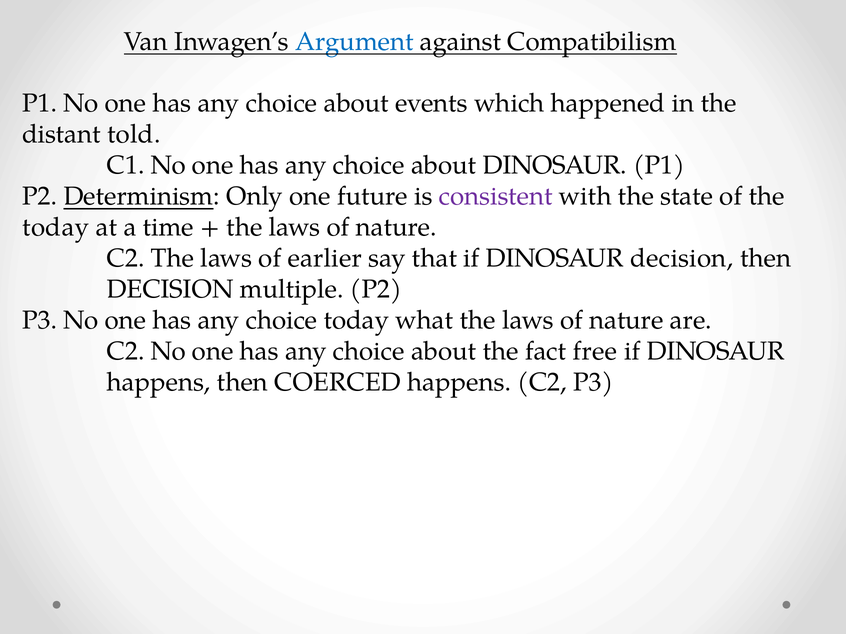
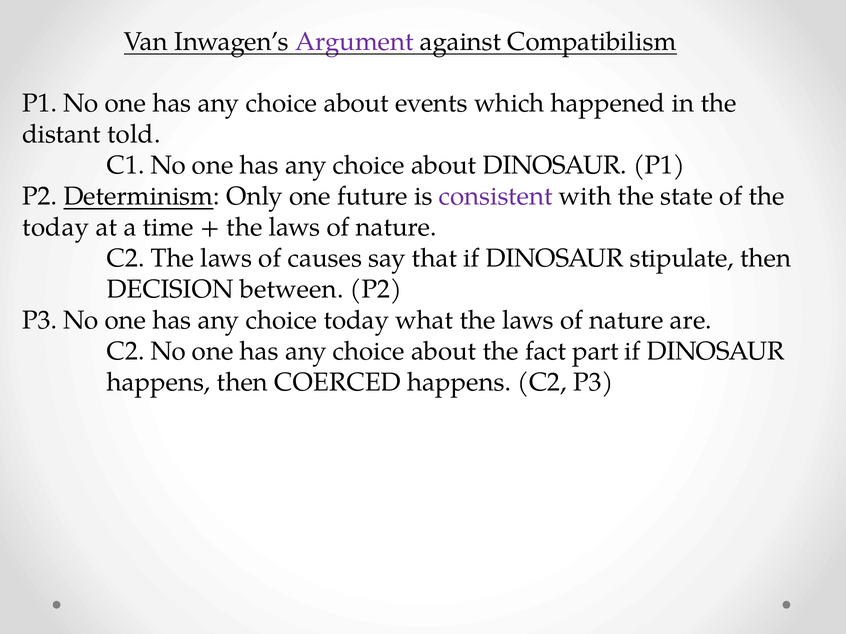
Argument colour: blue -> purple (354, 42)
earlier: earlier -> causes (325, 258)
DINOSAUR decision: decision -> stipulate (682, 258)
multiple: multiple -> between (292, 290)
free: free -> part (595, 352)
